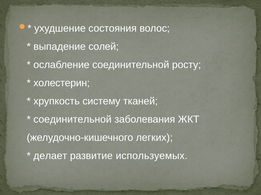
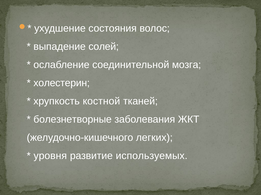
росту: росту -> мозга (187, 65)
систему: систему -> костной (101, 102)
соединительной: соединительной -> болезнетворные (73, 120)
делает: делает -> уровня (50, 156)
